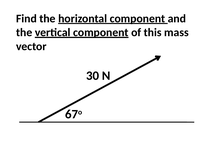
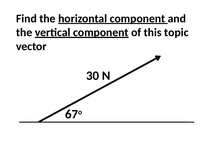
mass: mass -> topic (176, 33)
